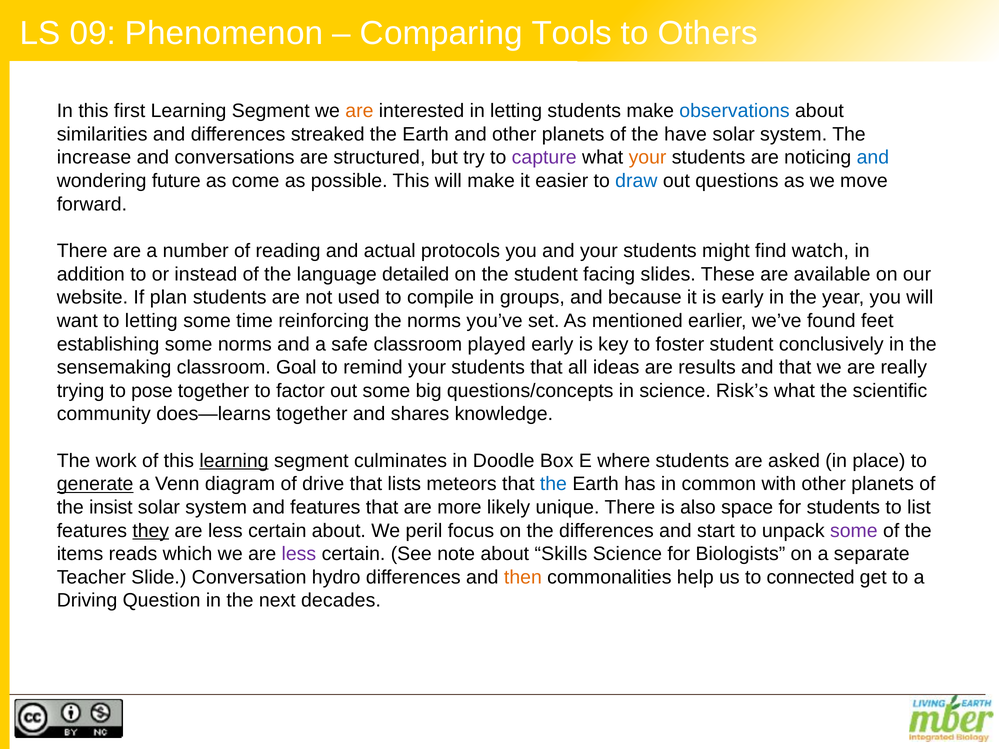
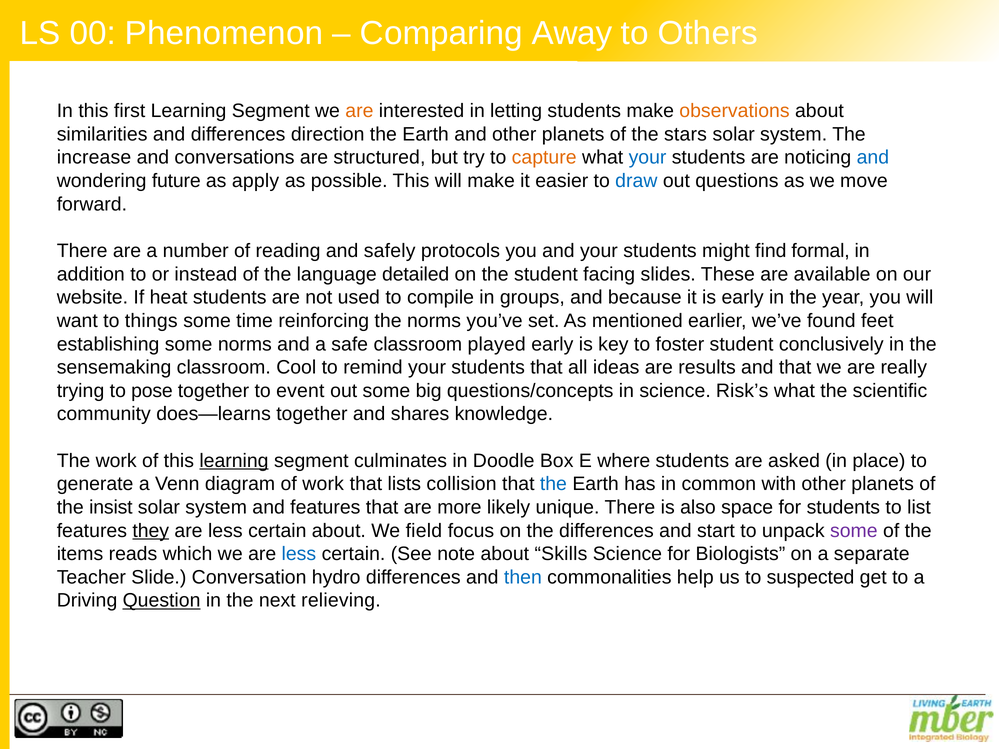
09: 09 -> 00 (93, 33)
Tools: Tools -> Away (572, 33)
observations colour: blue -> orange (734, 111)
streaked: streaked -> direction (328, 134)
have: have -> stars (686, 134)
capture colour: purple -> orange (544, 158)
your colour: orange -> blue (648, 158)
come: come -> apply (256, 181)
actual: actual -> safely (390, 251)
watch: watch -> formal (821, 251)
plan: plan -> heat (169, 298)
to letting: letting -> things (151, 321)
Goal: Goal -> Cool (296, 368)
factor: factor -> event (300, 391)
generate underline: present -> none (95, 484)
of drive: drive -> work (323, 484)
meteors: meteors -> collision (462, 484)
peril: peril -> field (424, 531)
less colour: purple -> blue (299, 554)
then colour: orange -> blue (523, 577)
connected: connected -> suspected (811, 577)
Question underline: none -> present (162, 601)
decades: decades -> relieving (341, 601)
